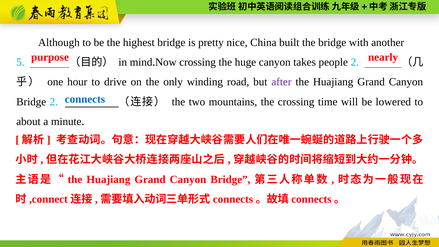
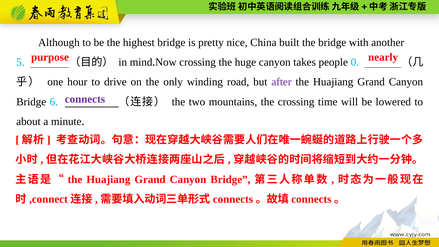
people 2: 2 -> 0 (355, 62)
connects colour: blue -> purple (85, 99)
Bridge 2: 2 -> 6 (54, 102)
